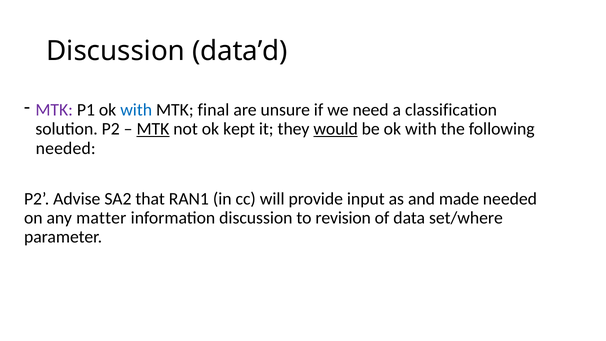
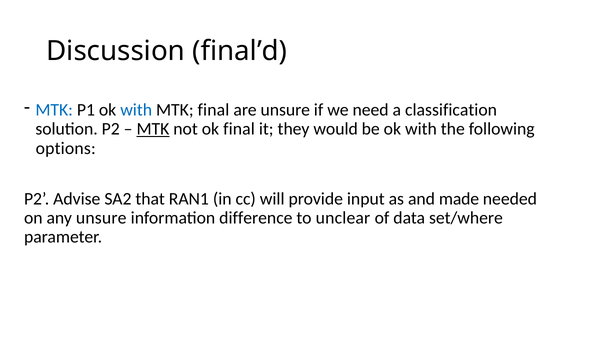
data’d: data’d -> final’d (240, 51)
MTK colour: purple -> blue (54, 110)
ok kept: kept -> final (239, 129)
would underline: present -> none (336, 129)
needed: needed -> options (66, 148)
any matter: matter -> unsure (101, 218)
information discussion: discussion -> difference (256, 218)
revision: revision -> unclear (343, 218)
